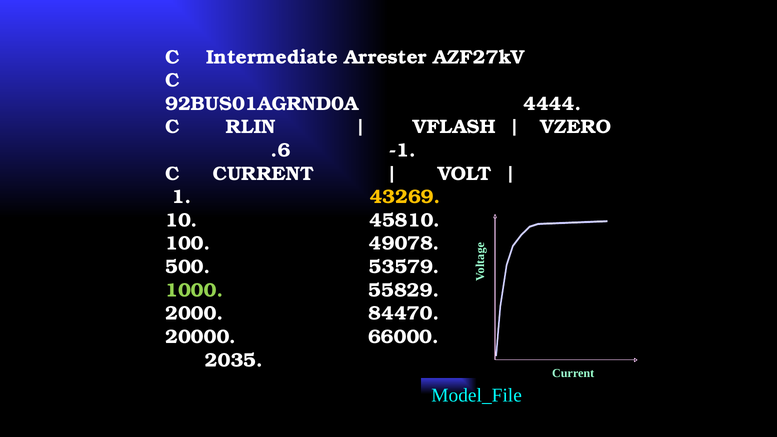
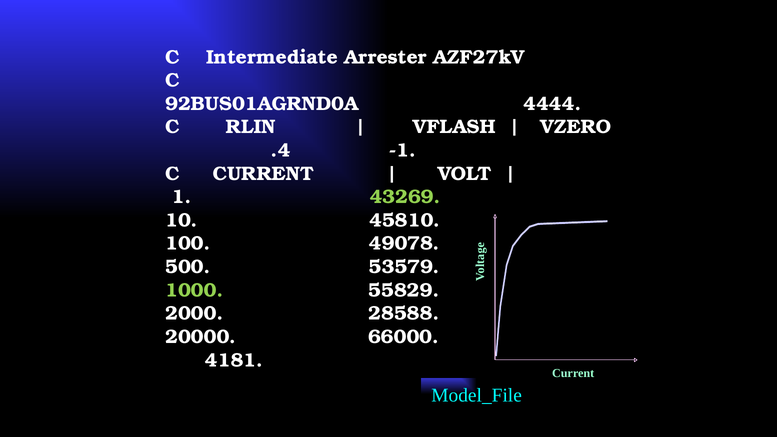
.6: .6 -> .4 (281, 150)
43269 colour: yellow -> light green (405, 197)
84470: 84470 -> 28588 (404, 314)
2035: 2035 -> 4181 (234, 360)
